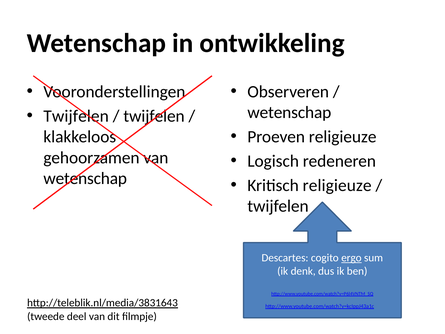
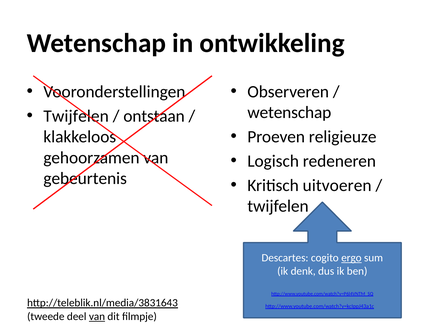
twijfelen: twijfelen -> ontstaan (154, 116)
wetenschap: wetenschap -> gebeurtenis (85, 178)
Kritisch religieuze: religieuze -> uitvoeren (337, 185)
van underline: none -> present (97, 316)
